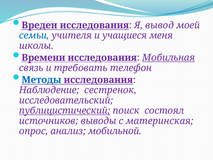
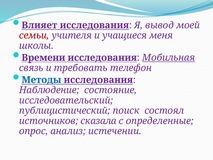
Вреден: Вреден -> Влияет (39, 25)
семьи colour: blue -> red (34, 35)
сестренок: сестренок -> состояние (110, 90)
публицистический underline: present -> none (65, 110)
выводы: выводы -> сказала (99, 121)
материнская: материнская -> определенные (160, 121)
мобильной: мобильной -> истечении (115, 131)
